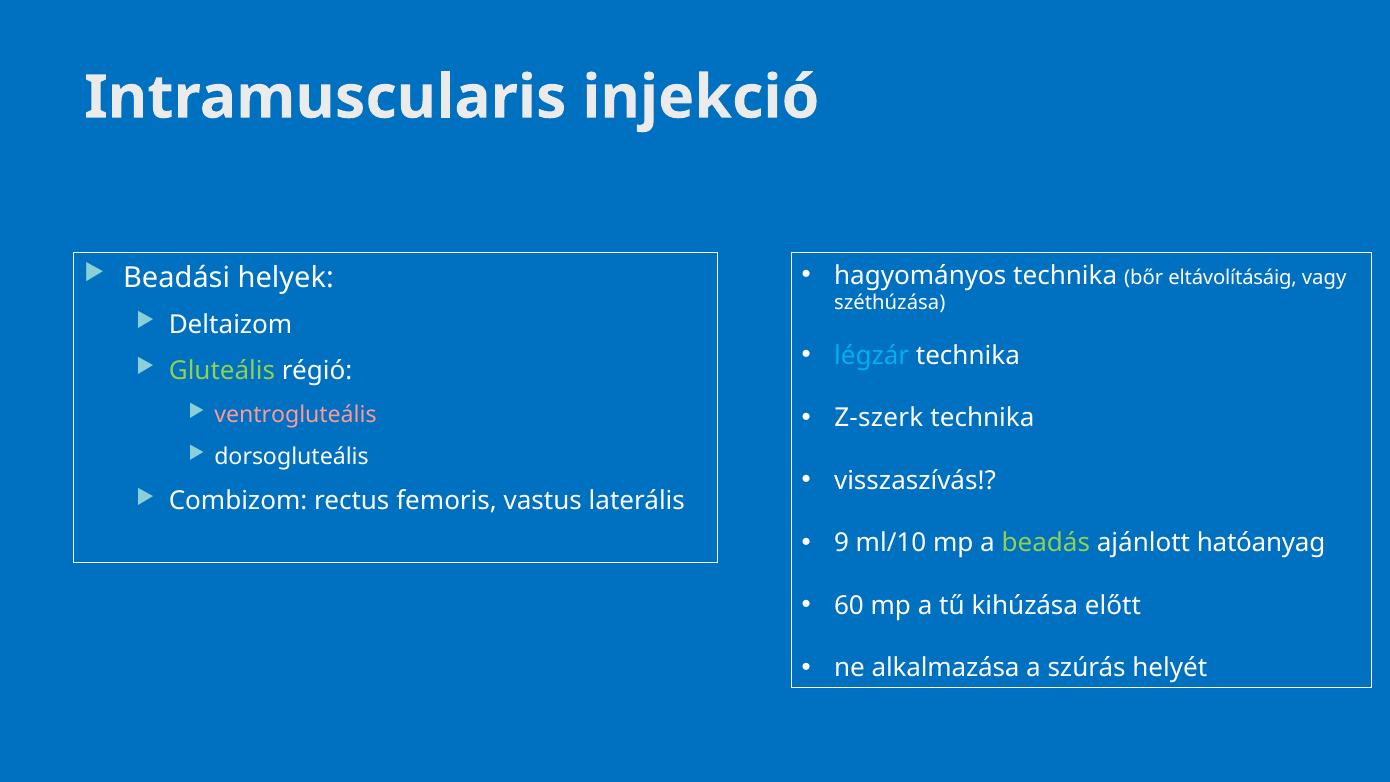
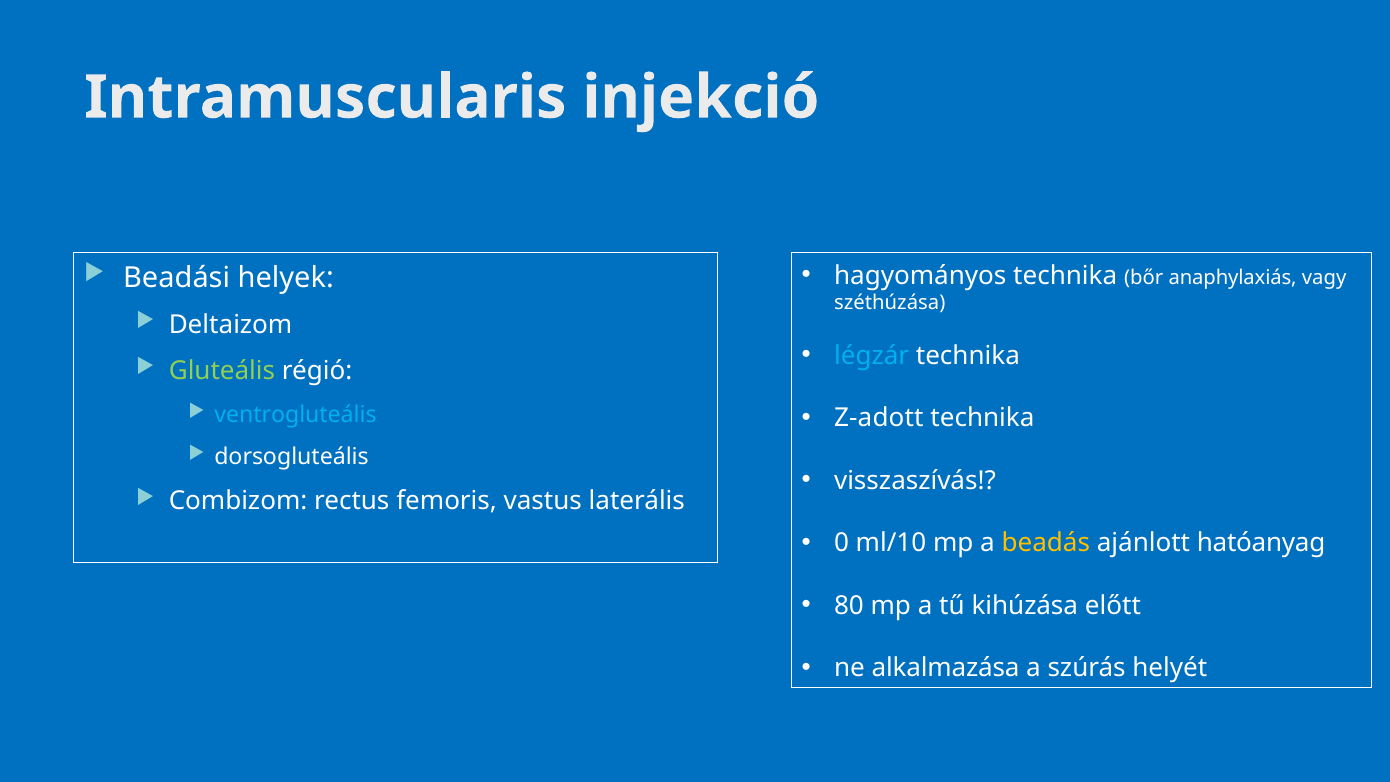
eltávolításáig: eltávolításáig -> anaphylaxiás (1233, 277)
ventrogluteális colour: pink -> light blue (295, 414)
Z-szerk: Z-szerk -> Z-adott (879, 418)
9: 9 -> 0 (842, 543)
beadás colour: light green -> yellow (1046, 543)
60: 60 -> 80 (849, 606)
